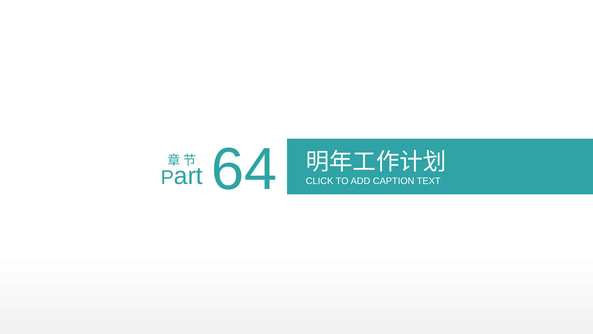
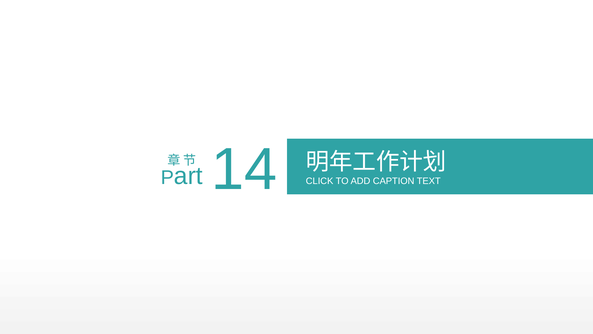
64: 64 -> 14 (244, 169)
